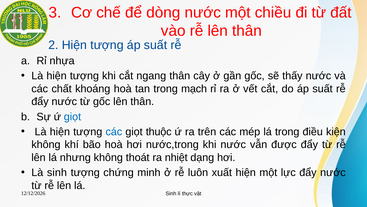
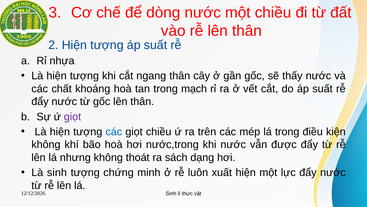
giọt colour: blue -> purple (72, 116)
giọt thuộc: thuộc -> chiều (159, 131)
nhiệt: nhiệt -> sách (176, 157)
